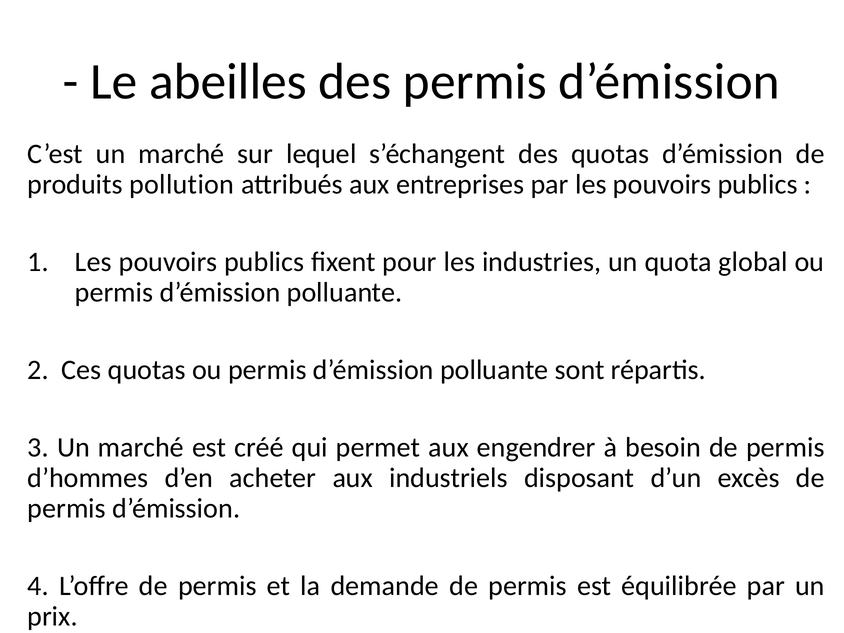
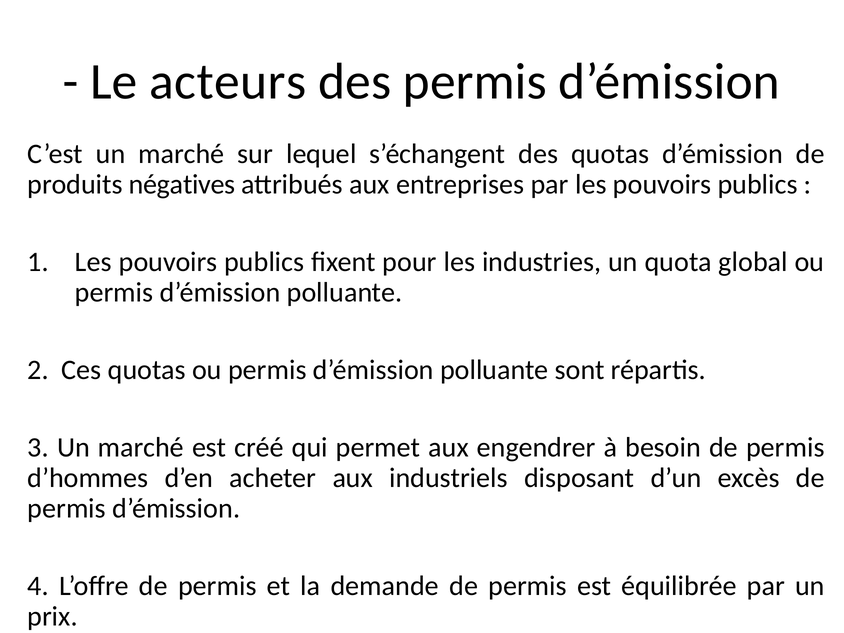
abeilles: abeilles -> acteurs (228, 82)
pollution: pollution -> négatives (182, 184)
